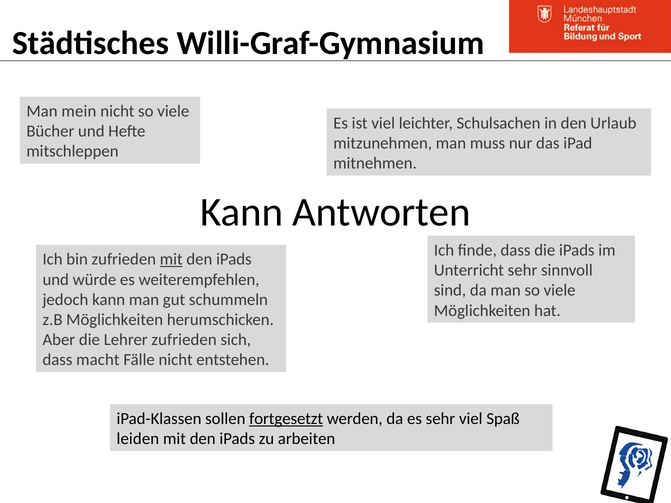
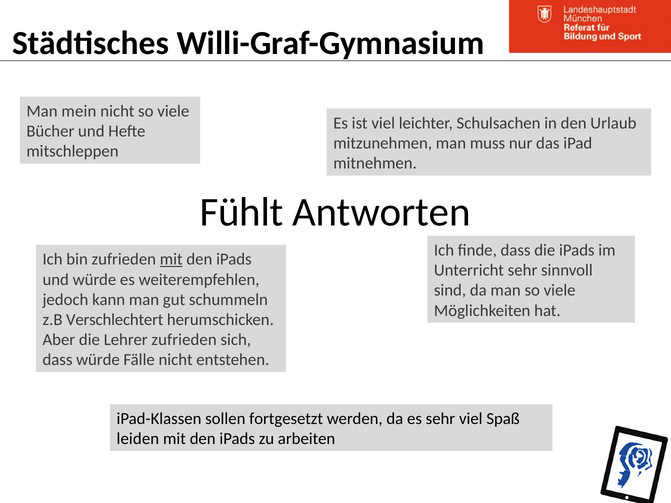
Kann: Kann -> Fühlt (242, 212)
z.B Möglichkeiten: Möglichkeiten -> Verschlechtert (115, 320)
dass macht: macht -> würde (98, 360)
fortgesetzt underline: present -> none (286, 419)
